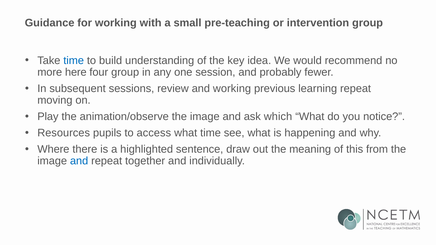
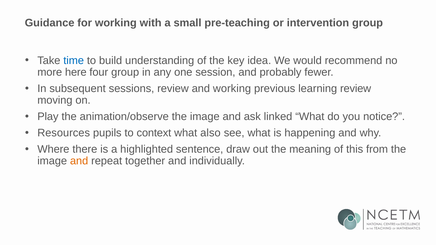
learning repeat: repeat -> review (356, 89)
which: which -> linked (278, 117)
access: access -> context (154, 133)
what time: time -> also (210, 133)
and colour: blue -> orange (79, 161)
